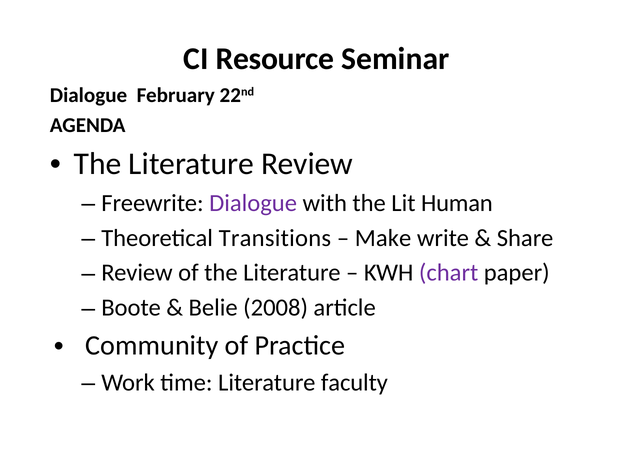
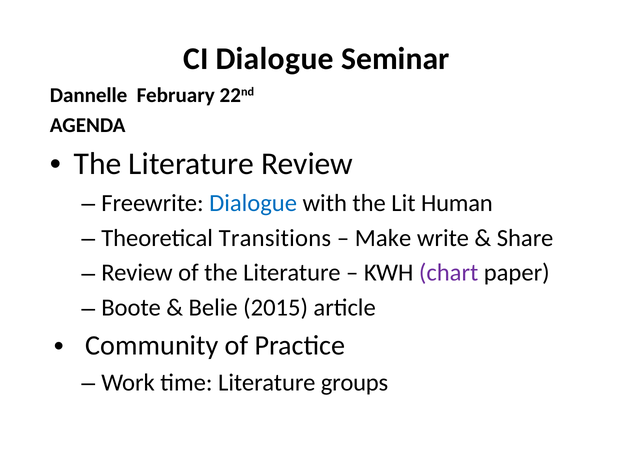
CI Resource: Resource -> Dialogue (275, 59)
Dialogue: Dialogue -> Dannelle (89, 95)
Dialogue colour: purple -> blue (253, 203)
2008: 2008 -> 2015 (276, 308)
faculty: faculty -> groups (354, 383)
